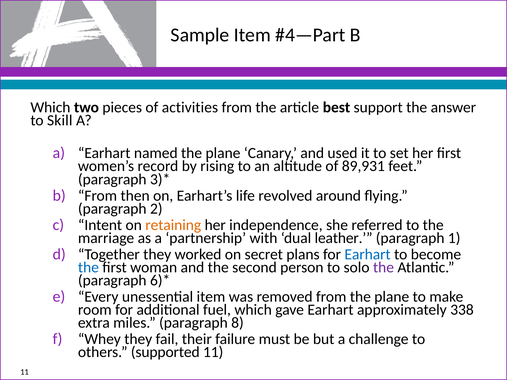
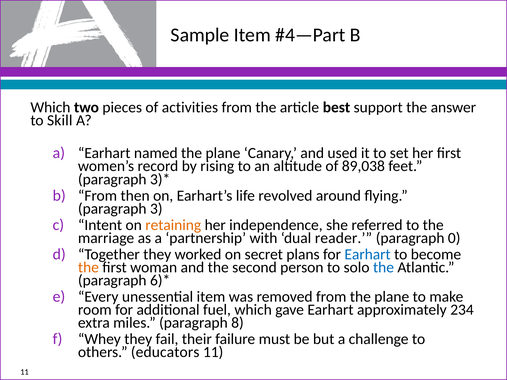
89,931: 89,931 -> 89,038 (363, 166)
2: 2 -> 3 (156, 209)
leather: leather -> reader (343, 238)
1: 1 -> 0 (454, 238)
the colour: blue -> orange (88, 268)
the colour: purple -> blue (383, 268)
338: 338 -> 234 (462, 310)
supported: supported -> educators (165, 352)
